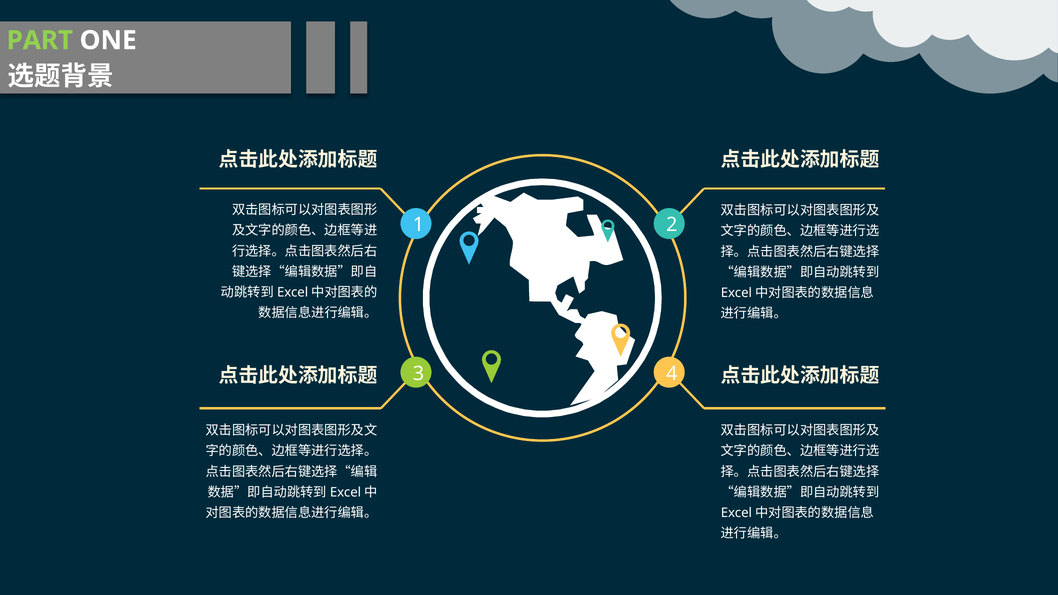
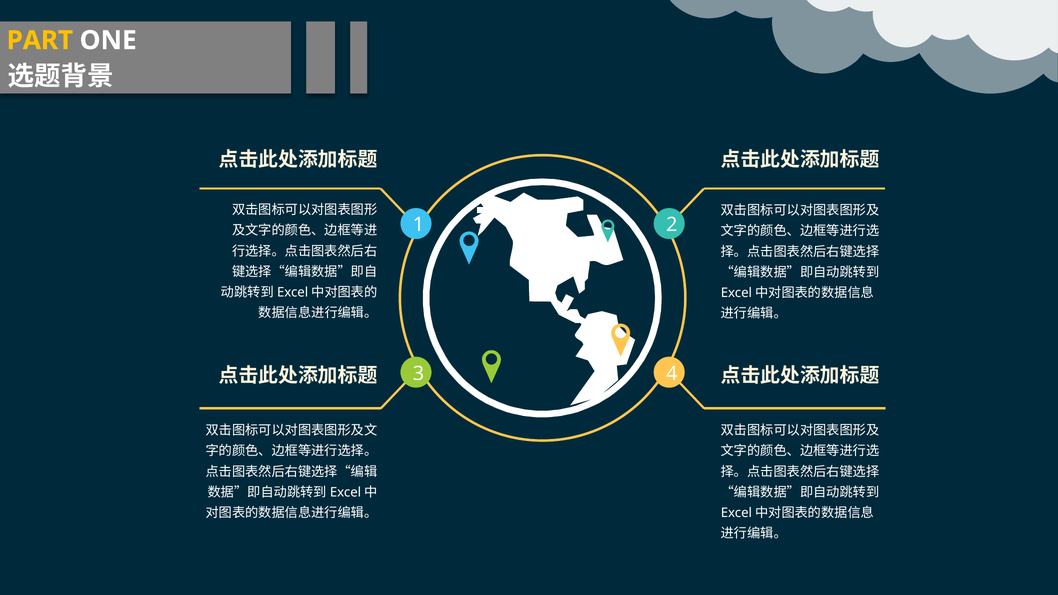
PART colour: light green -> yellow (40, 40)
